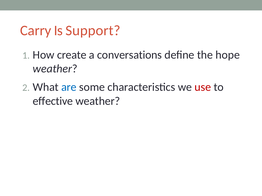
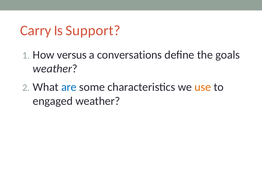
create: create -> versus (72, 55)
hope: hope -> goals (228, 55)
use colour: red -> orange (203, 87)
effective: effective -> engaged (53, 101)
